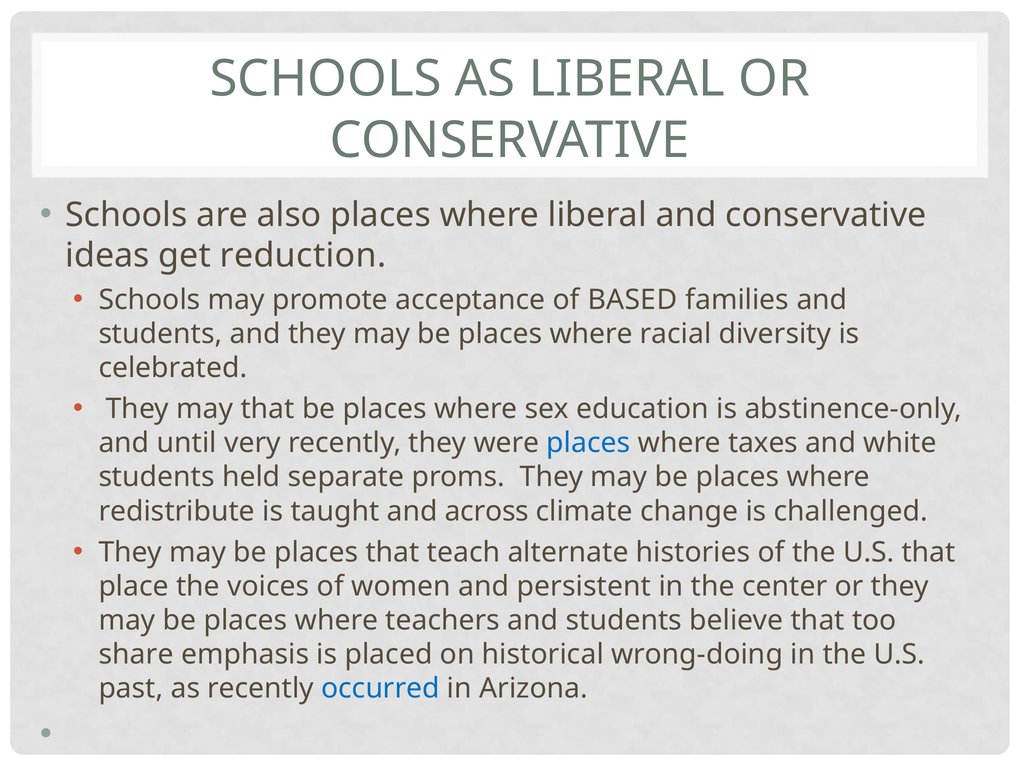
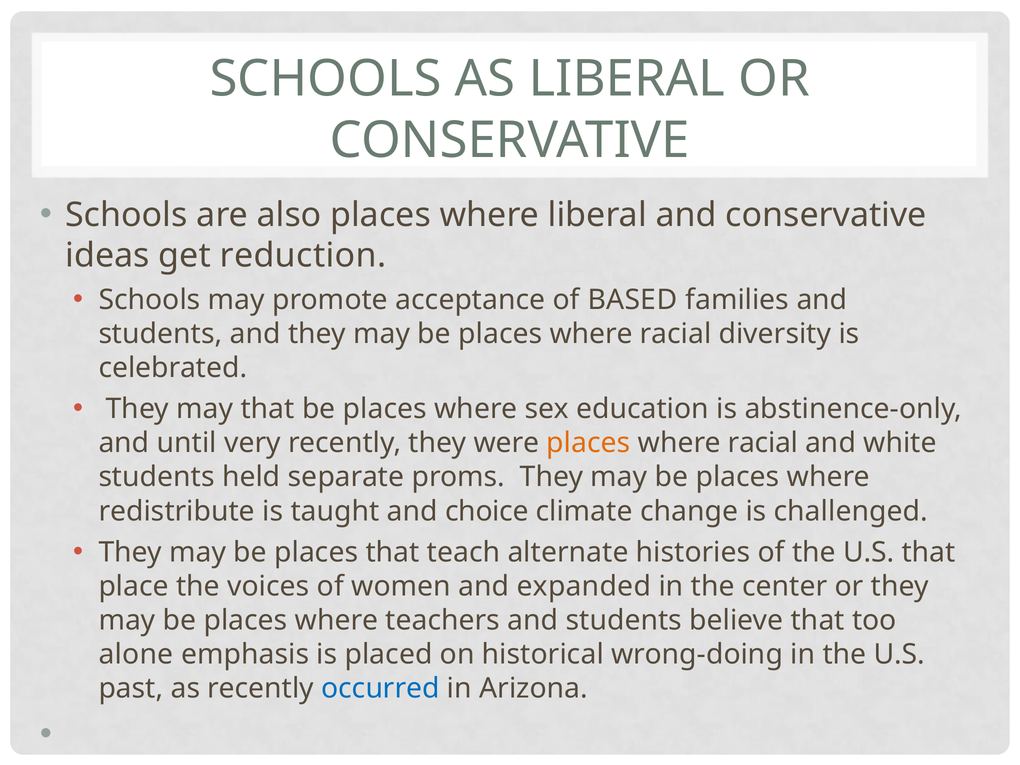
places colour: blue -> orange (588, 443)
taxes: taxes -> racial (763, 443)
across: across -> choice (487, 511)
persistent: persistent -> expanded (584, 586)
share: share -> alone (136, 654)
